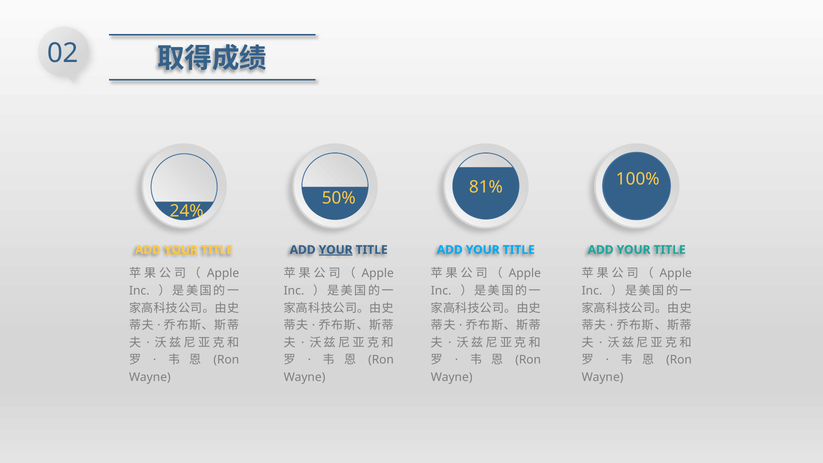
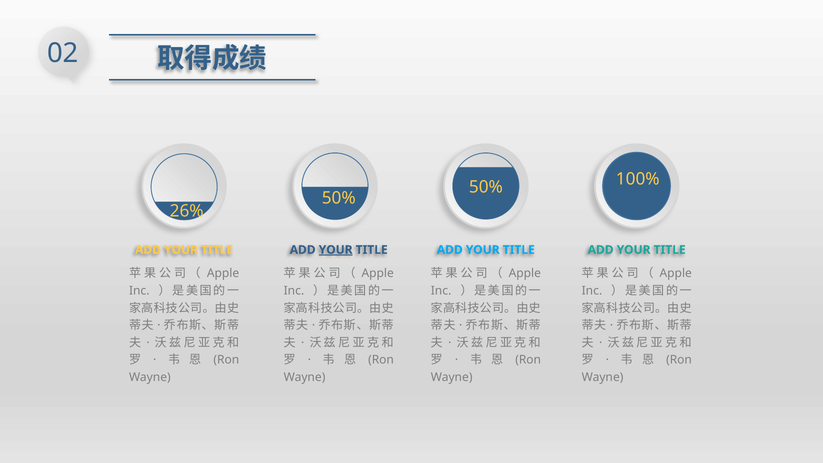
81%: 81% -> 50% (486, 187)
24%: 24% -> 26% (187, 211)
YOUR underline: present -> none (181, 250)
